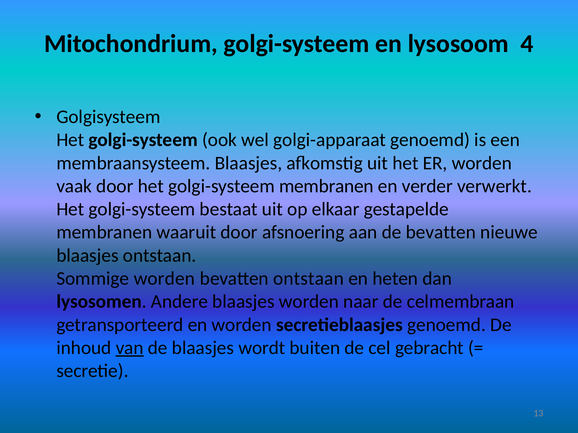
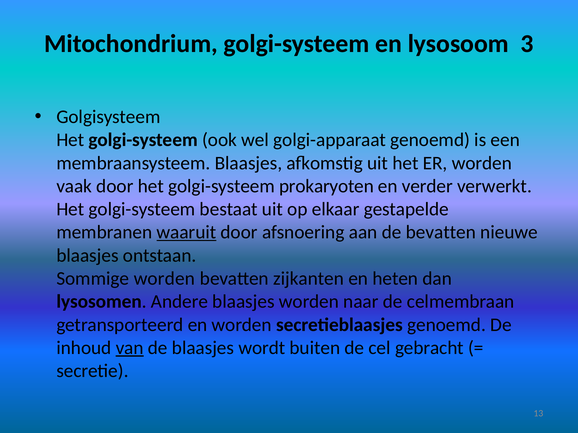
4: 4 -> 3 (527, 44)
golgi-systeem membranen: membranen -> prokaryoten (326, 186)
waaruit underline: none -> present (186, 233)
bevatten ontstaan: ontstaan -> zijkanten (309, 279)
